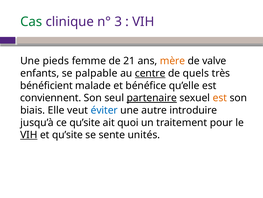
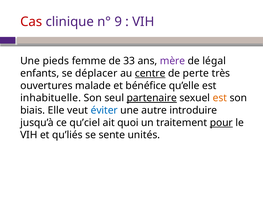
Cas colour: green -> red (31, 22)
3: 3 -> 9 (118, 22)
21: 21 -> 33 (129, 61)
mère colour: orange -> purple (173, 61)
valve: valve -> légal (214, 61)
palpable: palpable -> déplacer (96, 73)
quels: quels -> perte (196, 73)
bénéficient: bénéficient -> ouvertures (46, 85)
conviennent: conviennent -> inhabituelle (51, 98)
ce qu’site: qu’site -> qu’ciel (85, 122)
pour underline: none -> present (221, 122)
VIH underline: present -> none (29, 134)
et qu’site: qu’site -> qu’liés (67, 134)
